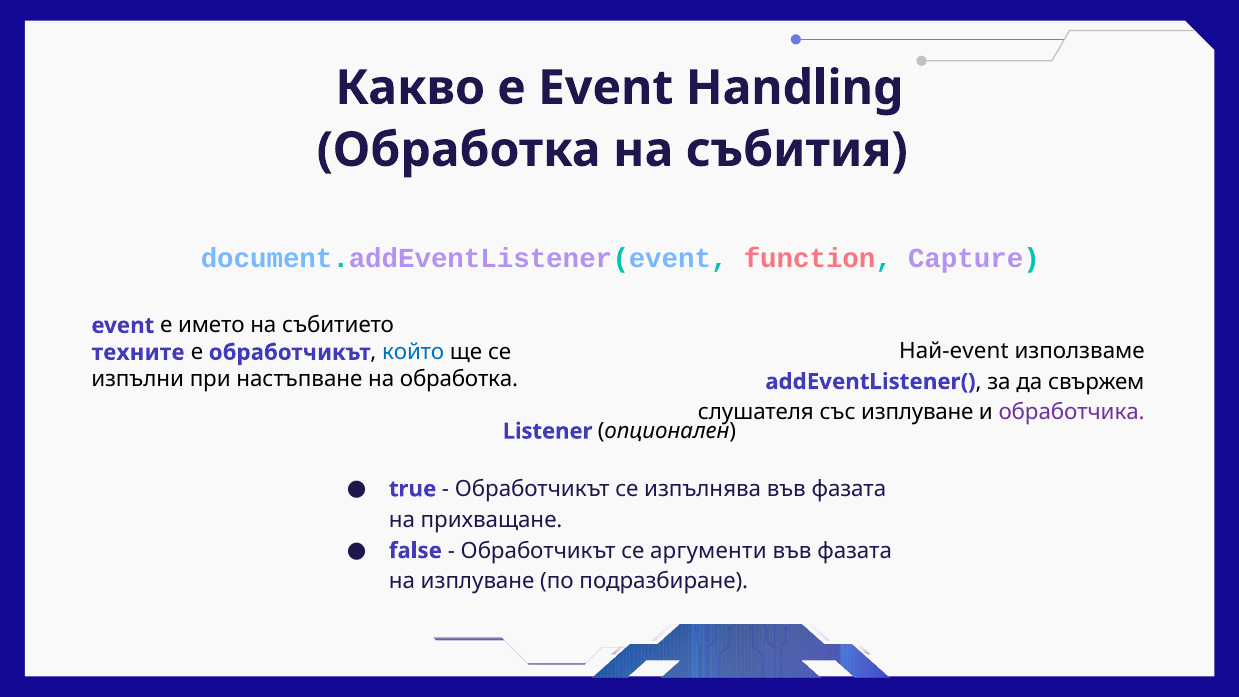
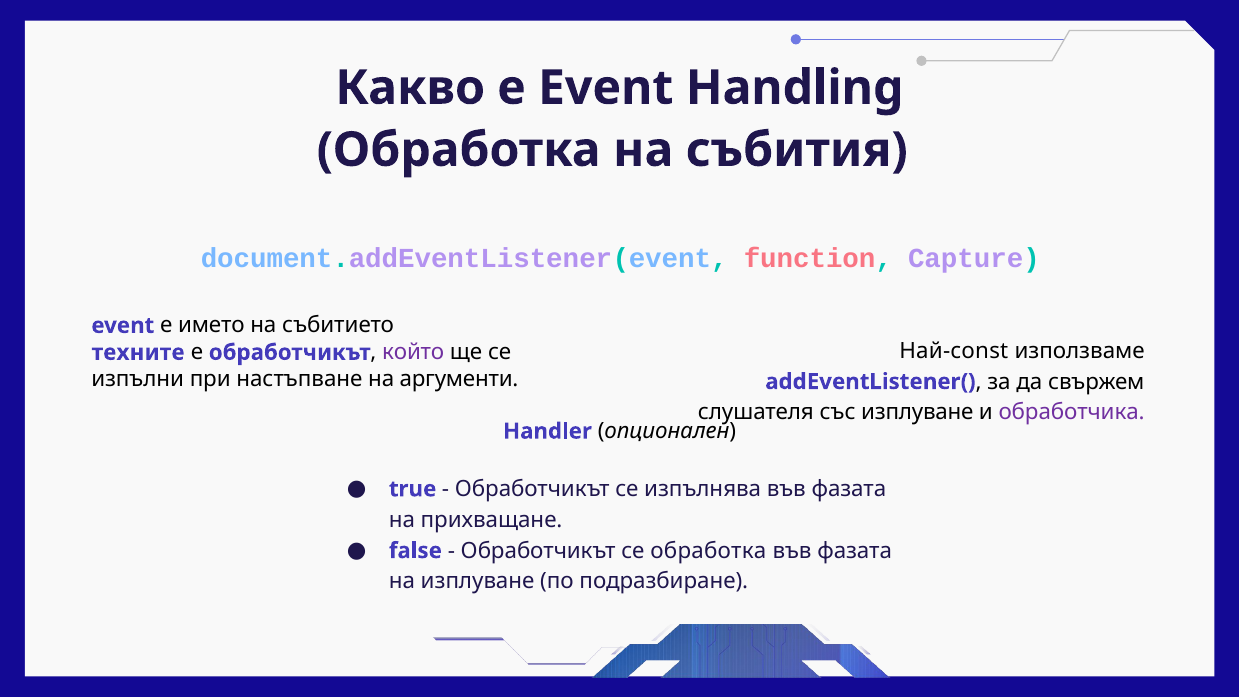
Най-event: Най-event -> Най-const (954, 351)
който colour: blue -> purple (413, 352)
на обработка: обработка -> аргументи (459, 379)
Listener: Listener -> Handler (547, 431)
се аргументи: аргументи -> обработка (708, 551)
